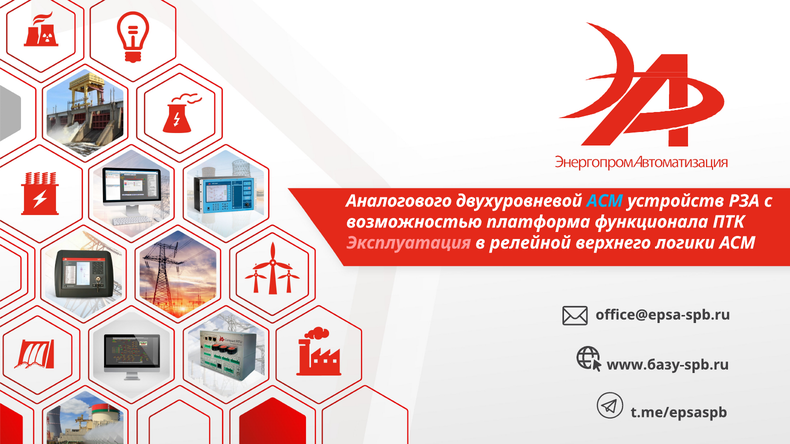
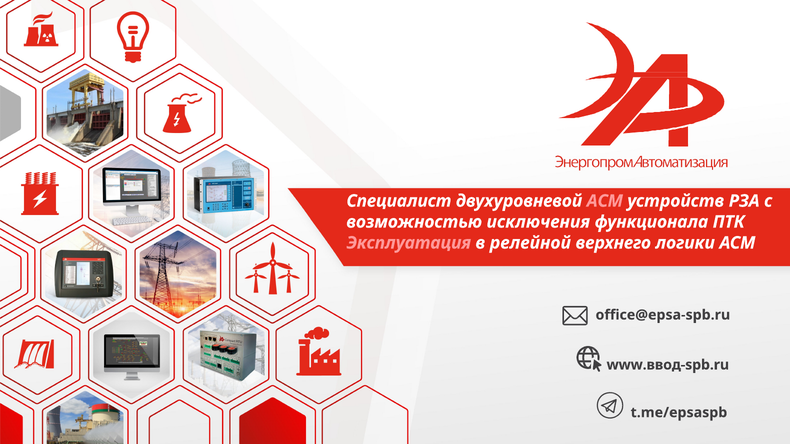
Аналогового: Аналогового -> Специалист (399, 201)
АСМ colour: light blue -> pink (605, 201)
платформа: платформа -> исключения (538, 222)
www.базу-spb.ru: www.базу-spb.ru -> www.ввод-spb.ru (668, 365)
